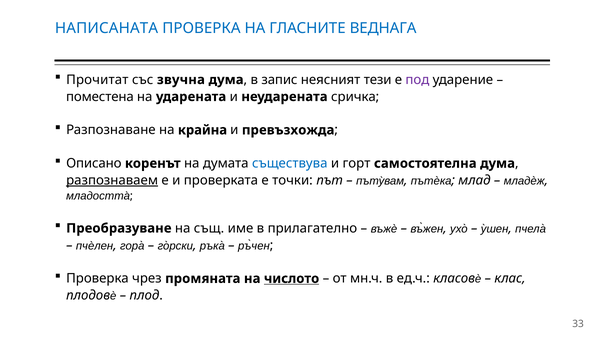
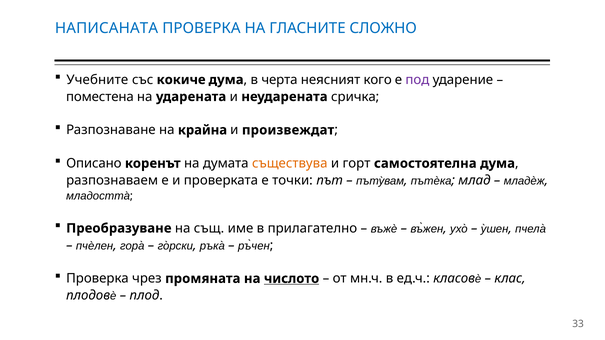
ВЕДНАГА: ВЕДНАГА -> СЛОЖНО (383, 28)
Прочитат: Прочитат -> Учебните (97, 80)
звучна: звучна -> кокиче (181, 80)
запис: запис -> черта (279, 80)
тези: тези -> кого (378, 80)
превъзхожда: превъзхожда -> произвеждат (288, 130)
съществува colour: blue -> orange (290, 164)
разпознаваем underline: present -> none (112, 181)
